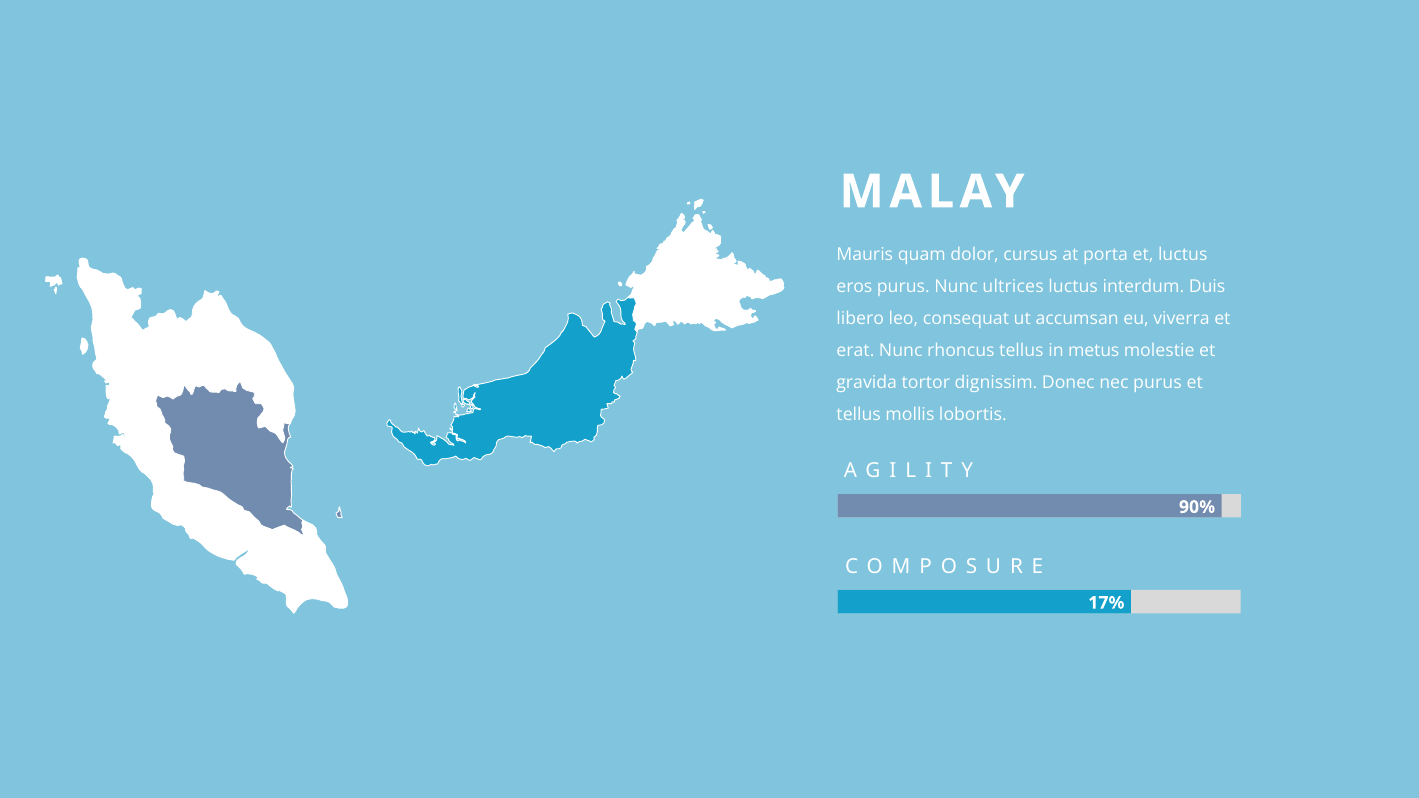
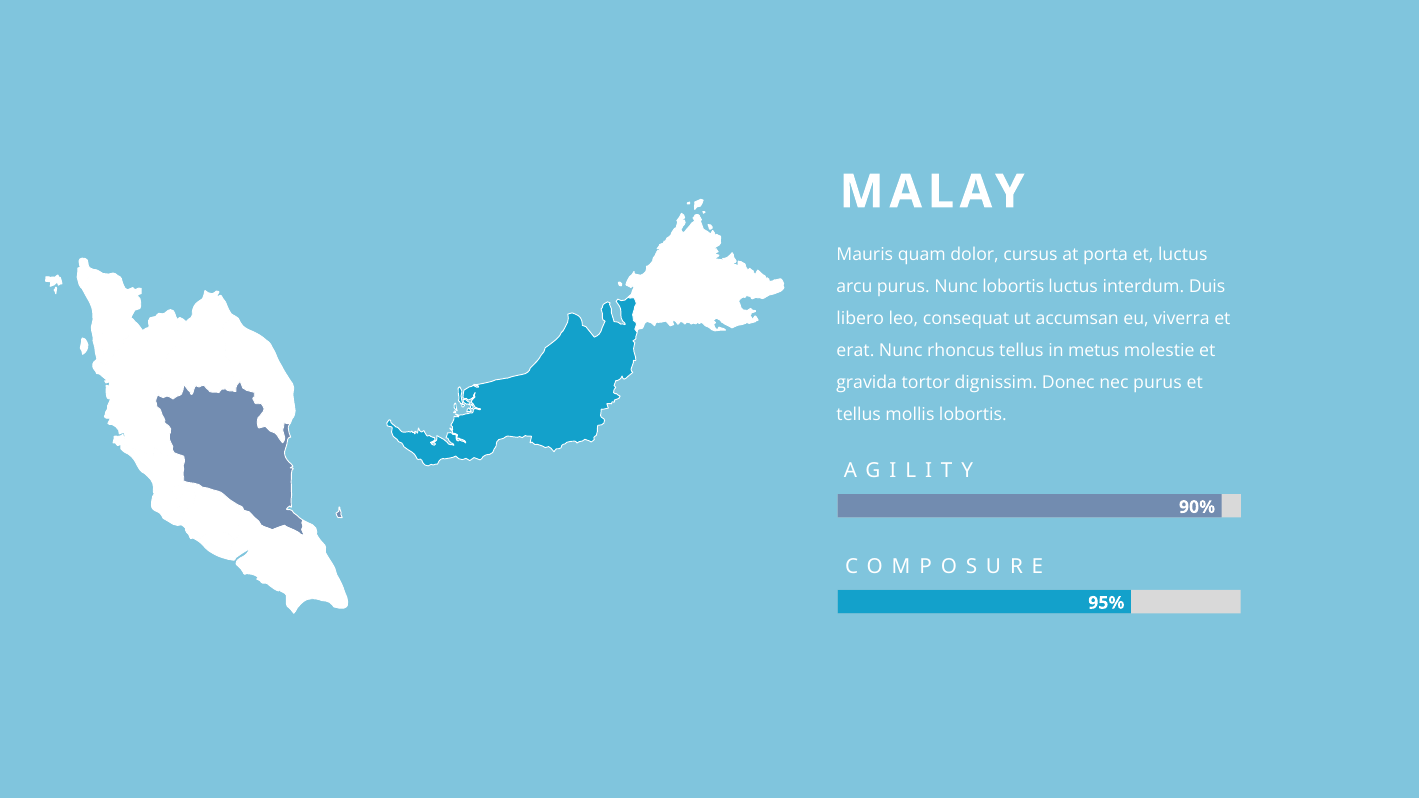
eros: eros -> arcu (854, 287)
Nunc ultrices: ultrices -> lobortis (1013, 287)
17%: 17% -> 95% (1106, 603)
